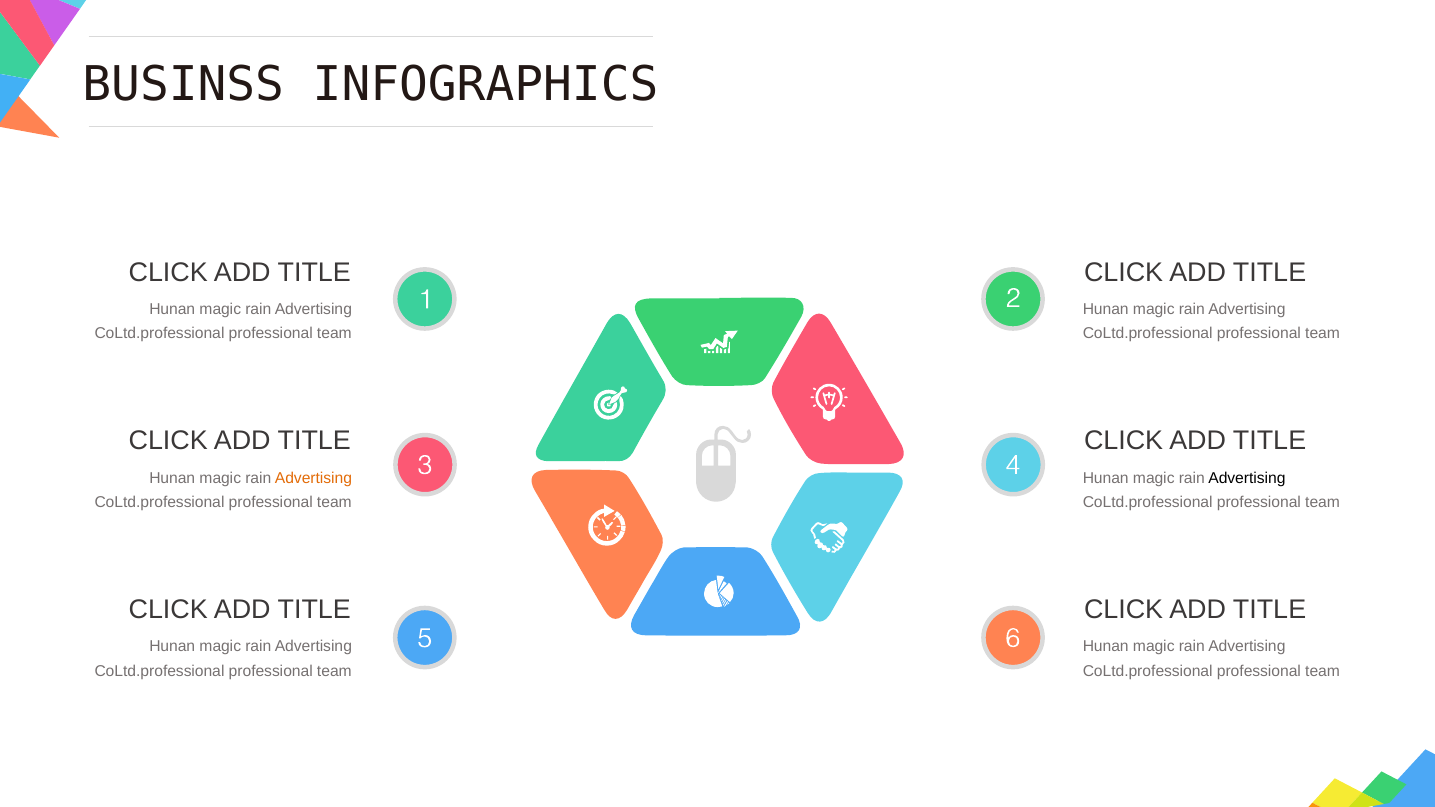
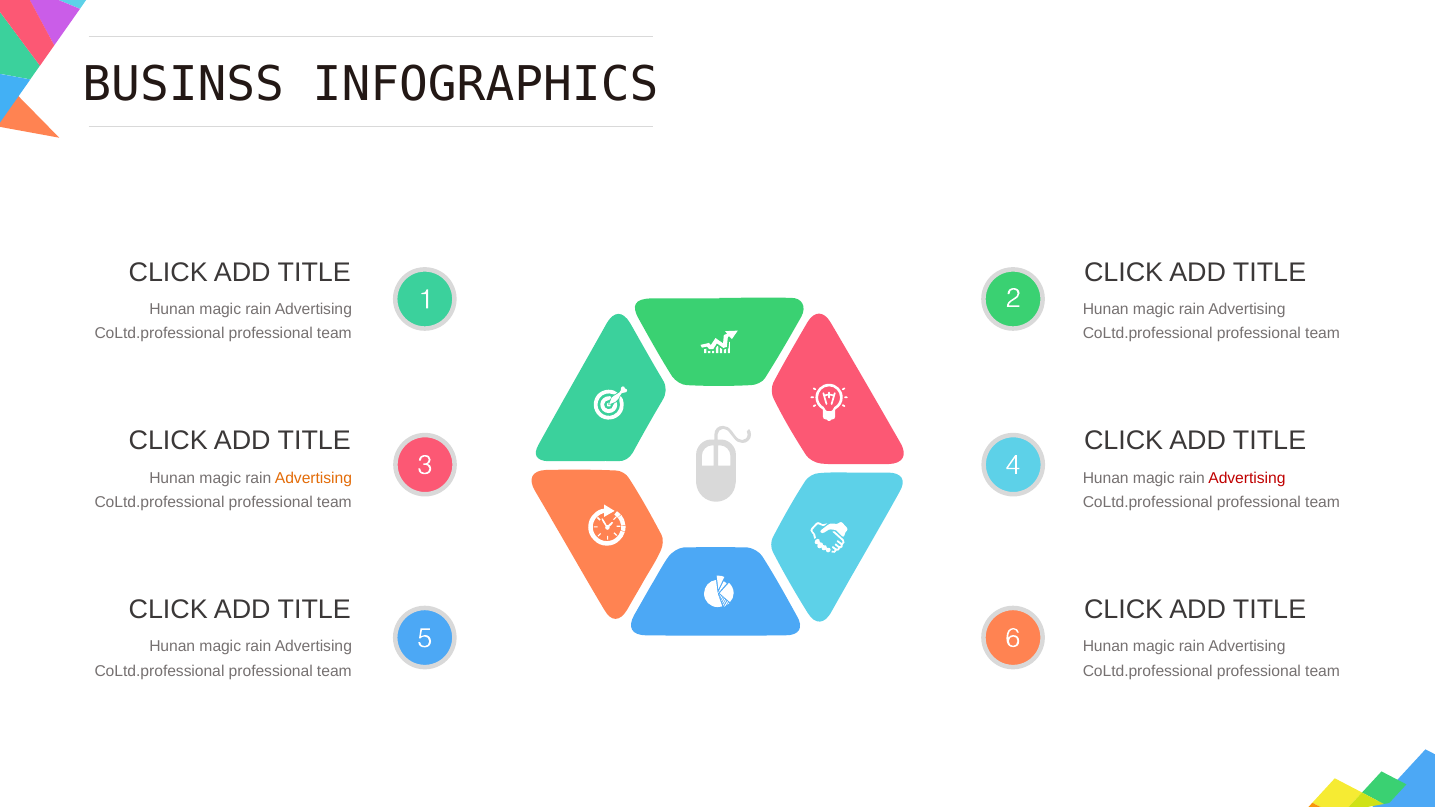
Advertising colour: black -> red (1247, 478)
